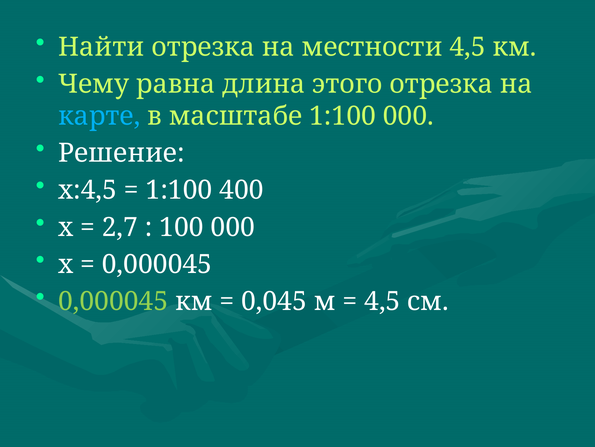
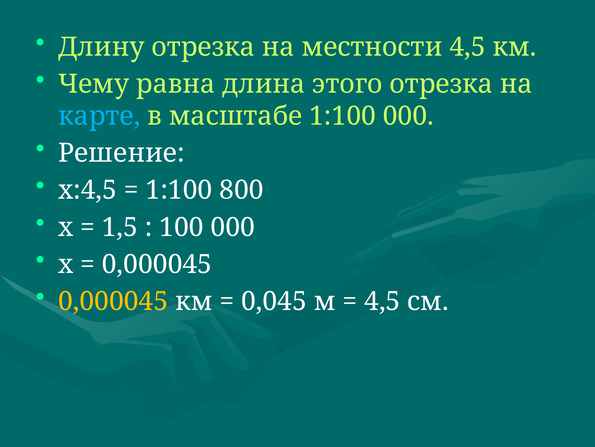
Найти: Найти -> Длину (101, 47)
400: 400 -> 800 (241, 190)
2,7: 2,7 -> 1,5 (120, 227)
0,000045 colour: light green -> yellow (113, 301)
